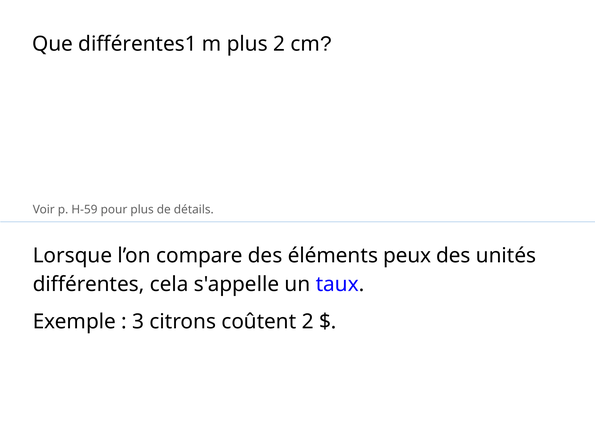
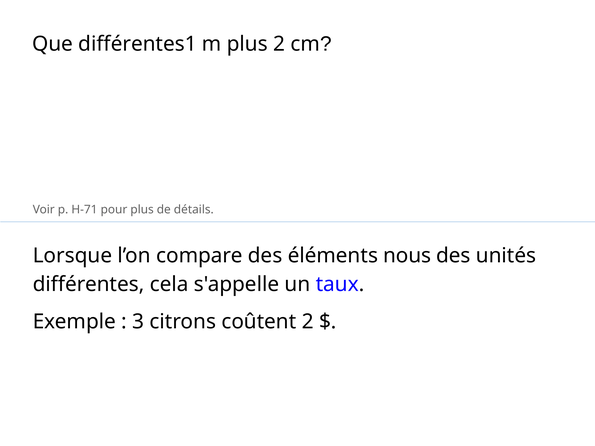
H-59: H-59 -> H-71 (84, 210)
peux: peux -> nous (407, 256)
